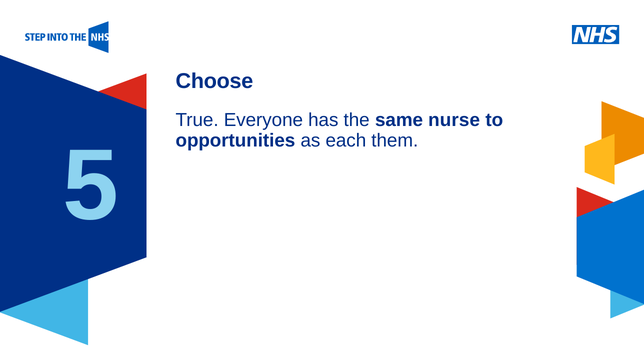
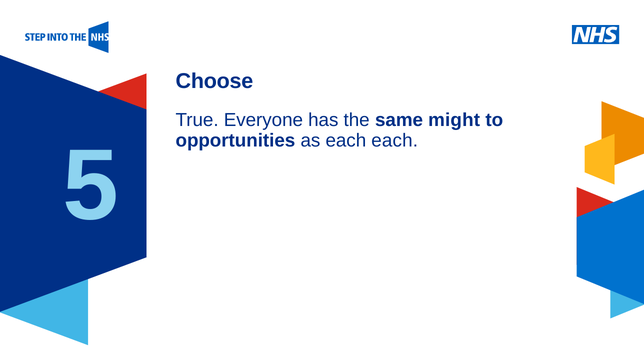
nurse: nurse -> might (454, 120)
each them: them -> each (395, 141)
